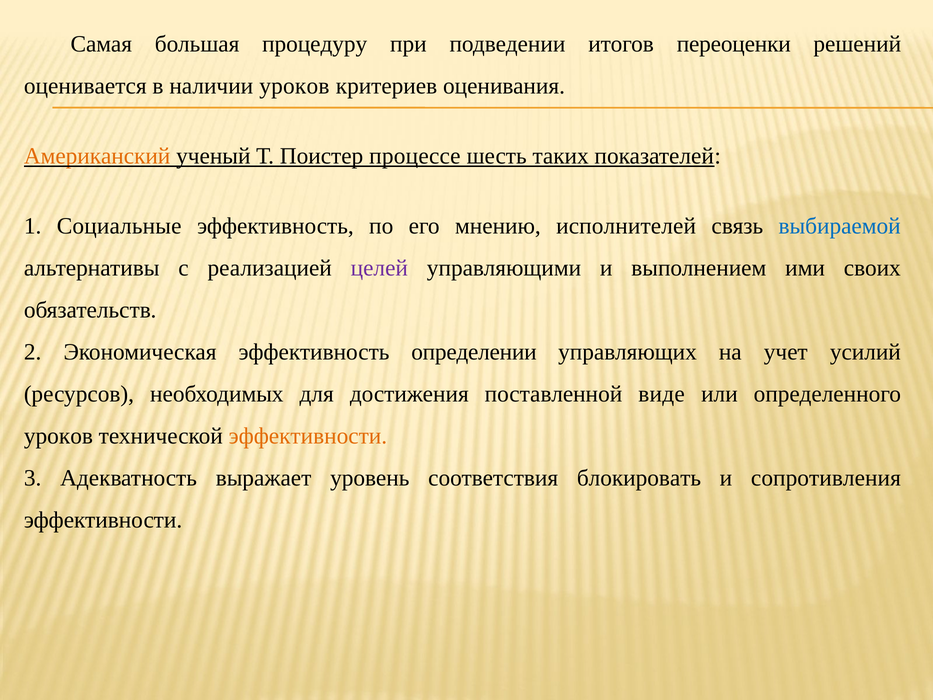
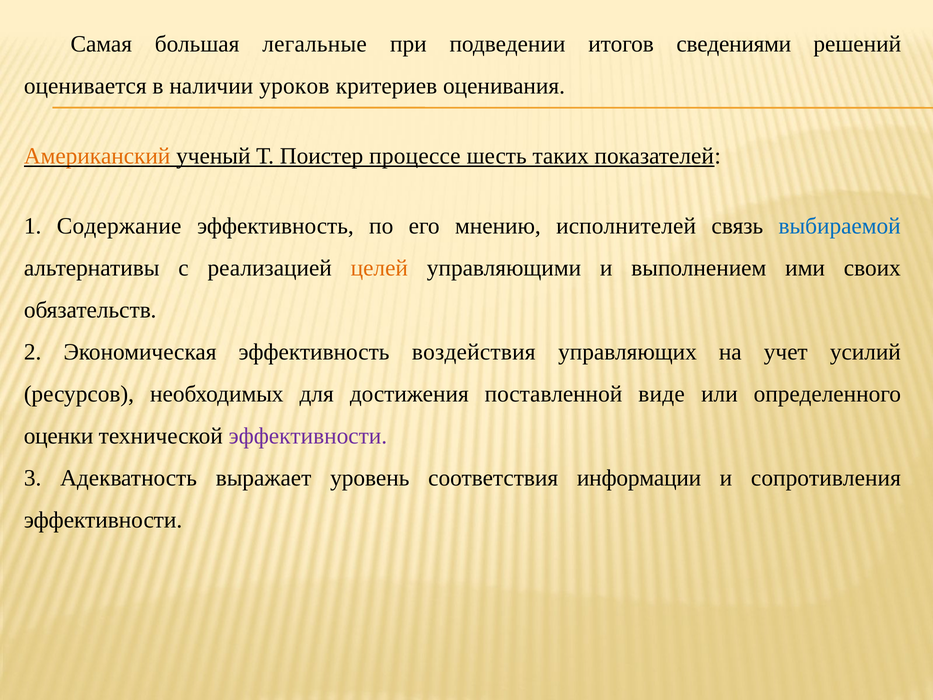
процедуру: процедуру -> легальные (315, 44)
переоценки: переоценки -> сведениями (734, 44)
Социальные: Социальные -> Содержание (119, 226)
целей colour: purple -> orange (379, 268)
определении: определении -> воздействия (474, 352)
уроков: уроков -> оценки (59, 436)
эффективности colour: orange -> purple (308, 436)
блокировать: блокировать -> информации (639, 478)
